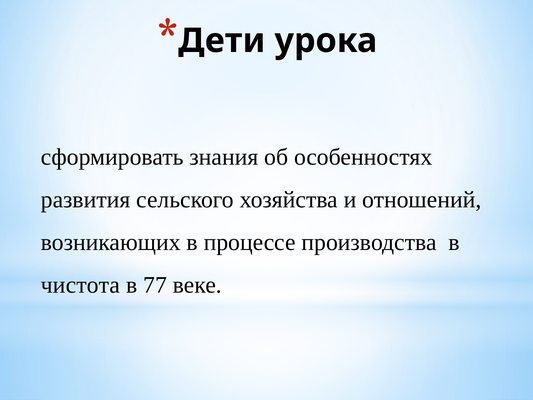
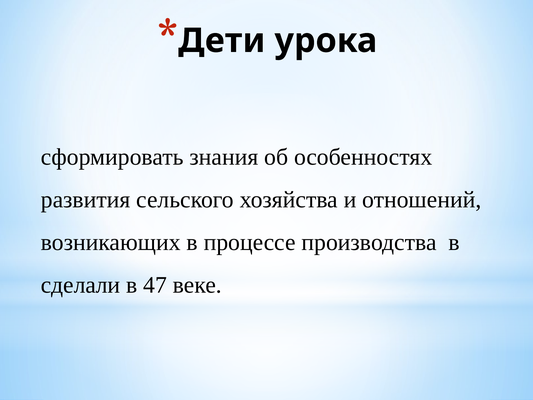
чистота: чистота -> сделали (81, 285)
77: 77 -> 47 (155, 285)
